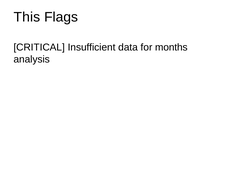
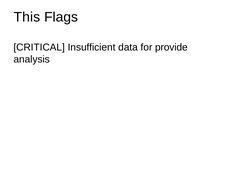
months: months -> provide (171, 47)
